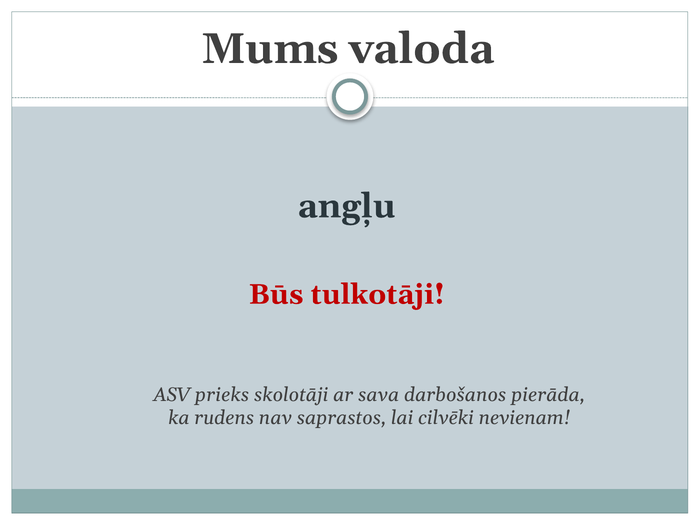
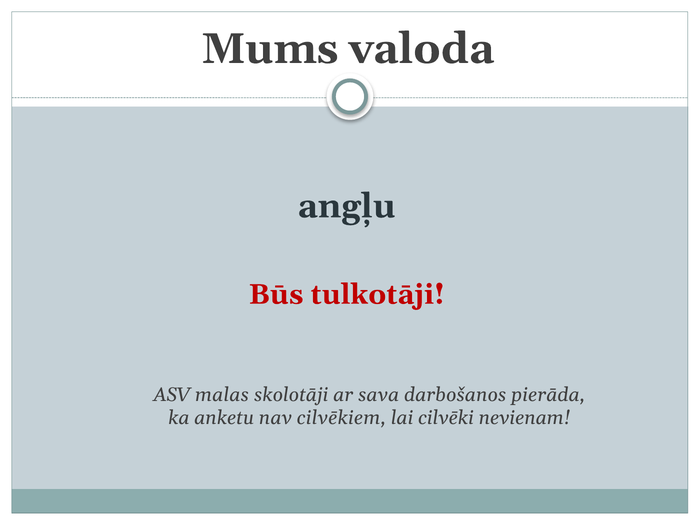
prieks: prieks -> malas (222, 395)
rudens: rudens -> anketu (224, 418)
saprastos: saprastos -> cilvēkiem (341, 418)
